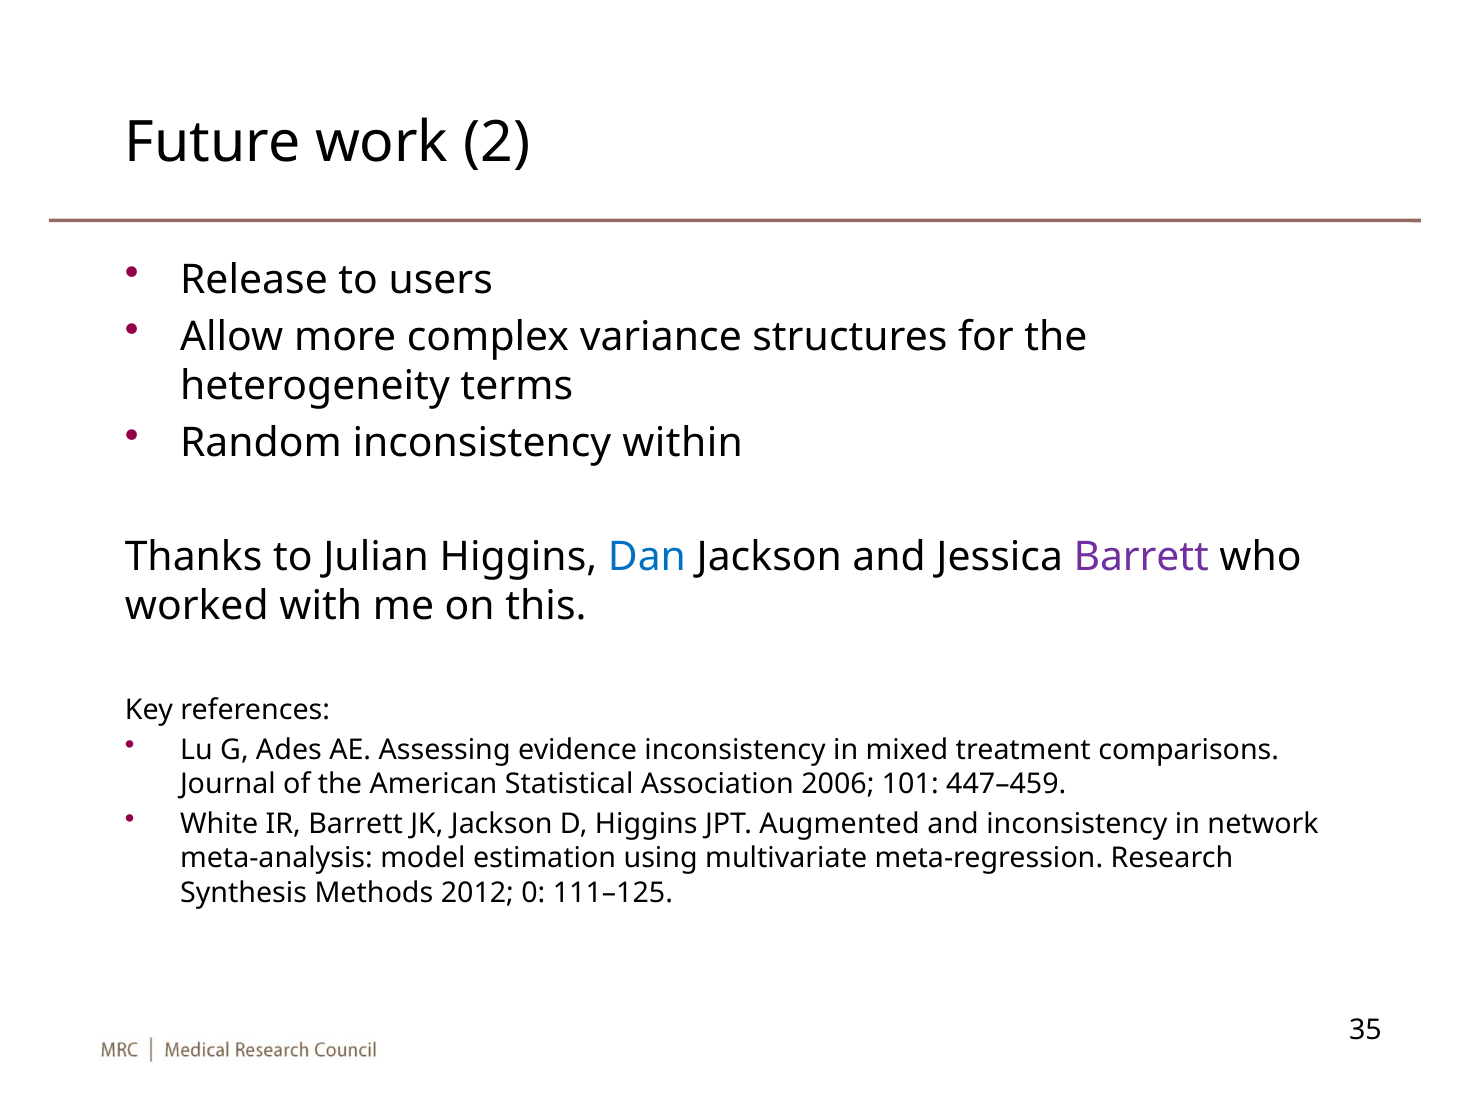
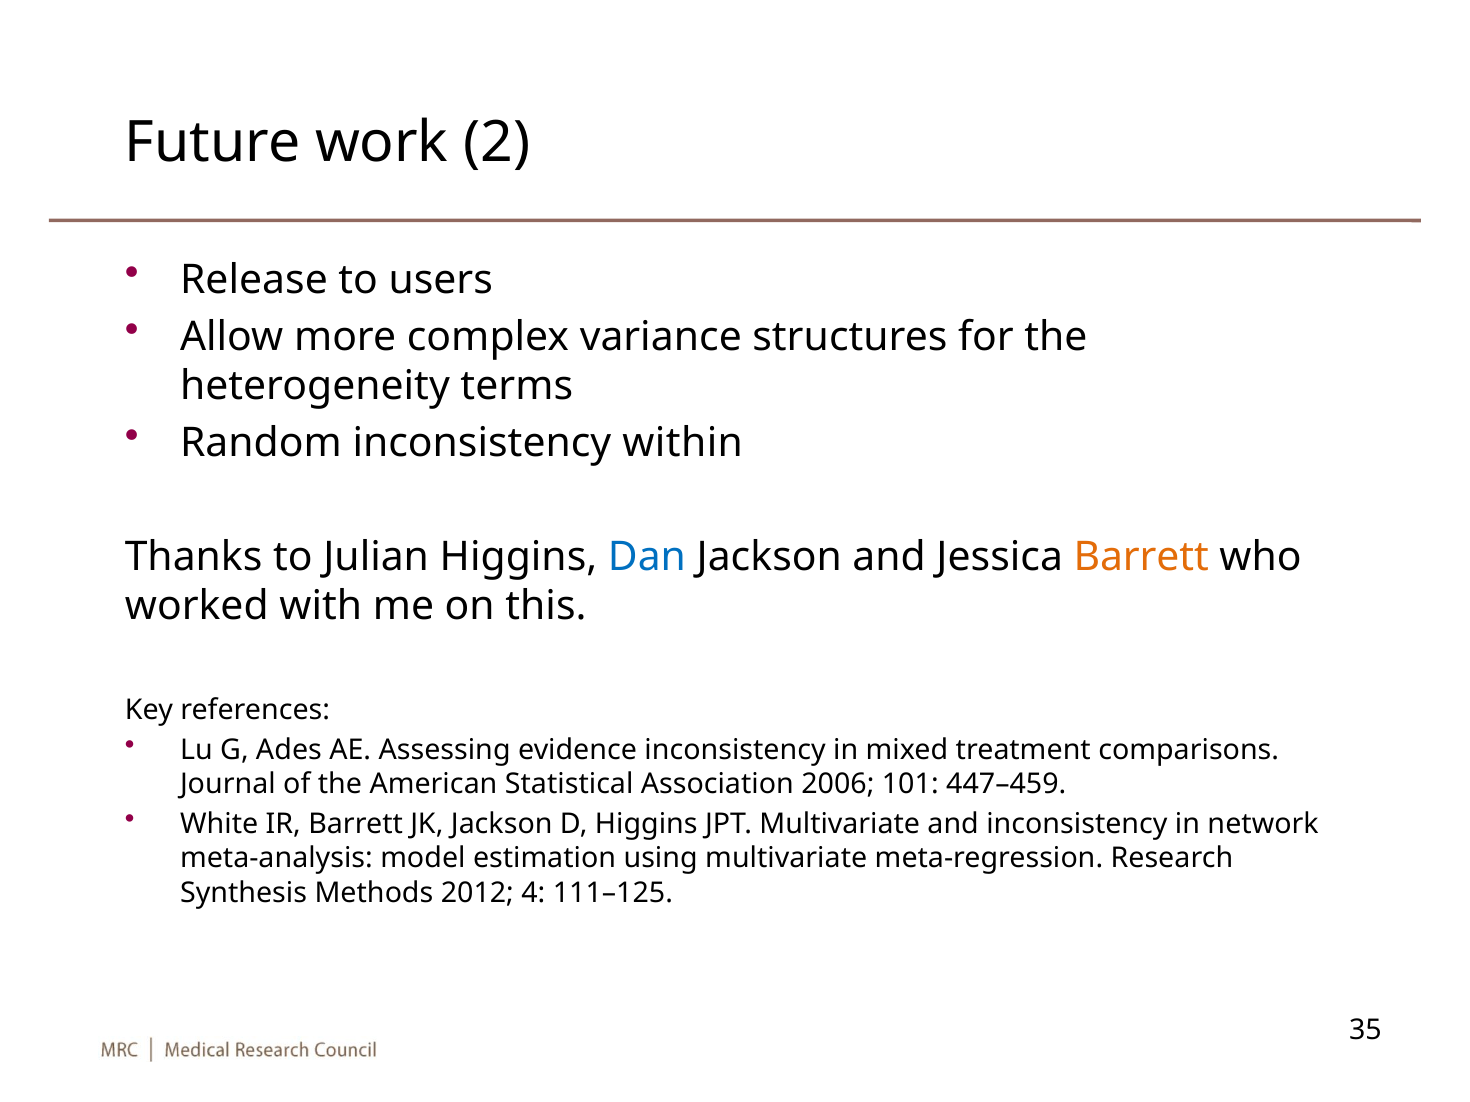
Barrett colour: purple -> orange (1141, 557)
JPT Augmented: Augmented -> Multivariate (840, 825)
0: 0 -> 4 (533, 893)
